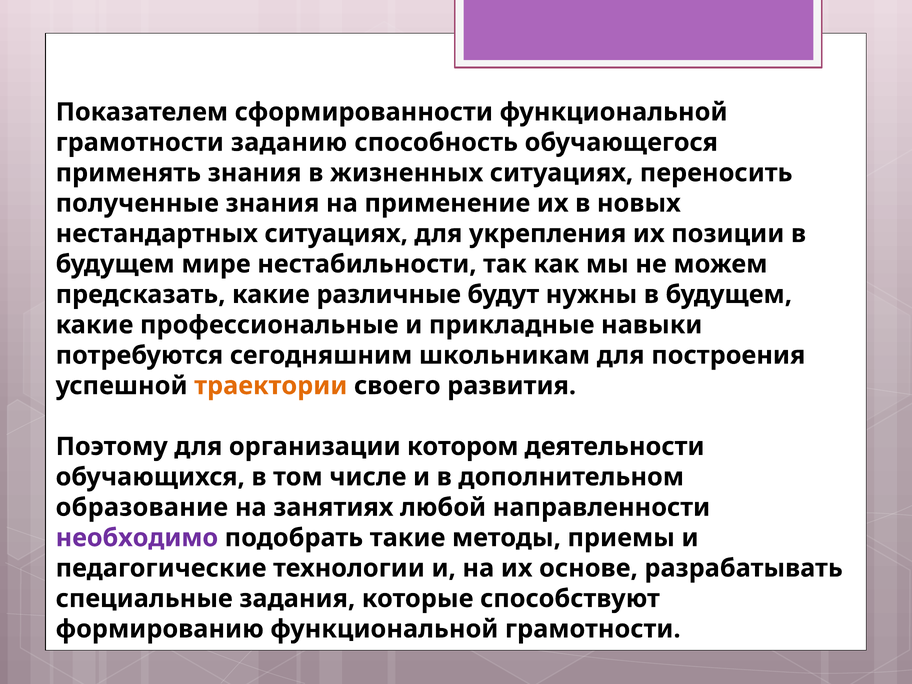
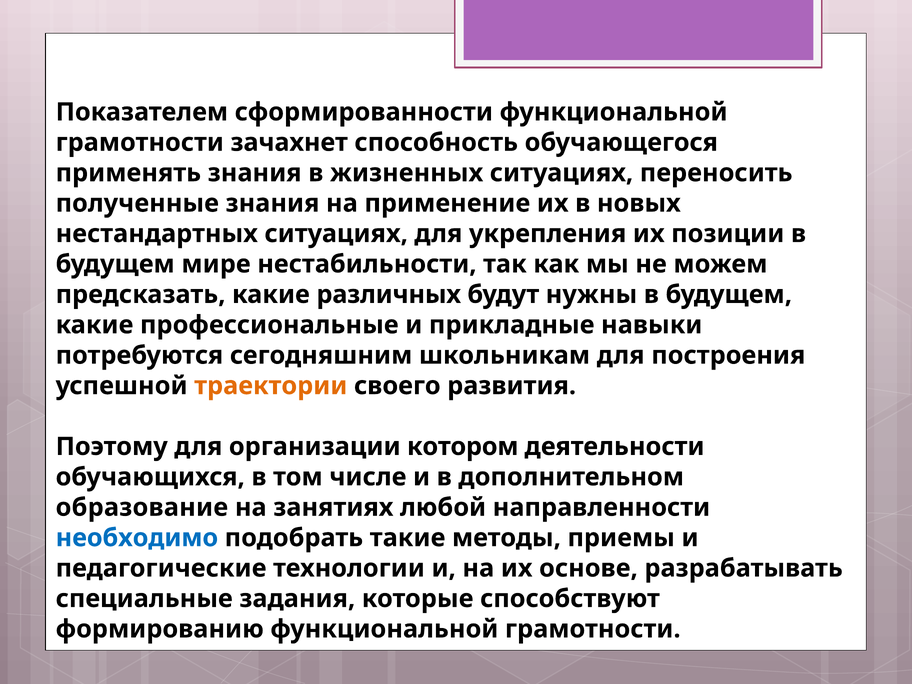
заданию: заданию -> зачахнет (289, 142)
различные: различные -> различных (389, 295)
необходимо colour: purple -> blue (137, 538)
